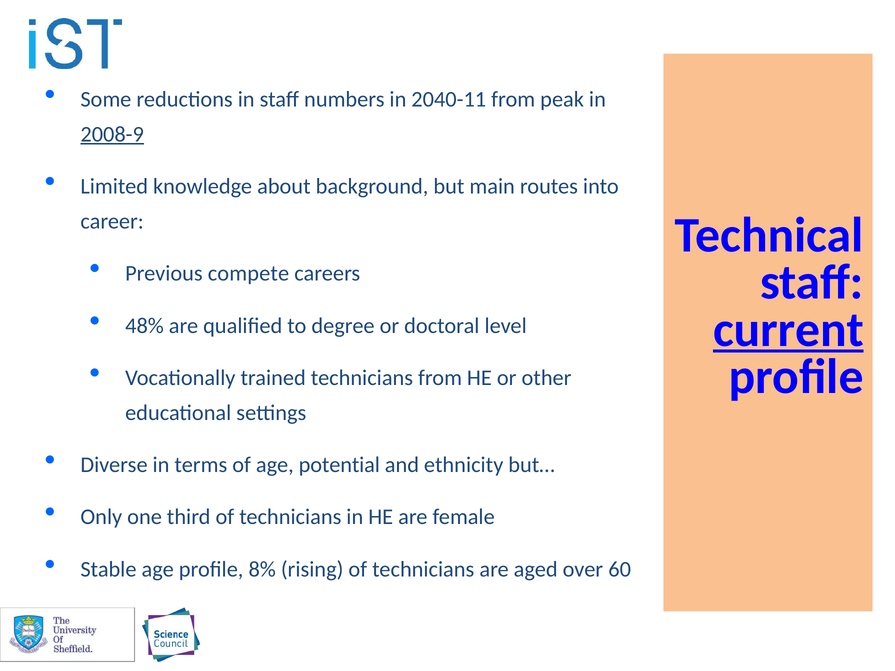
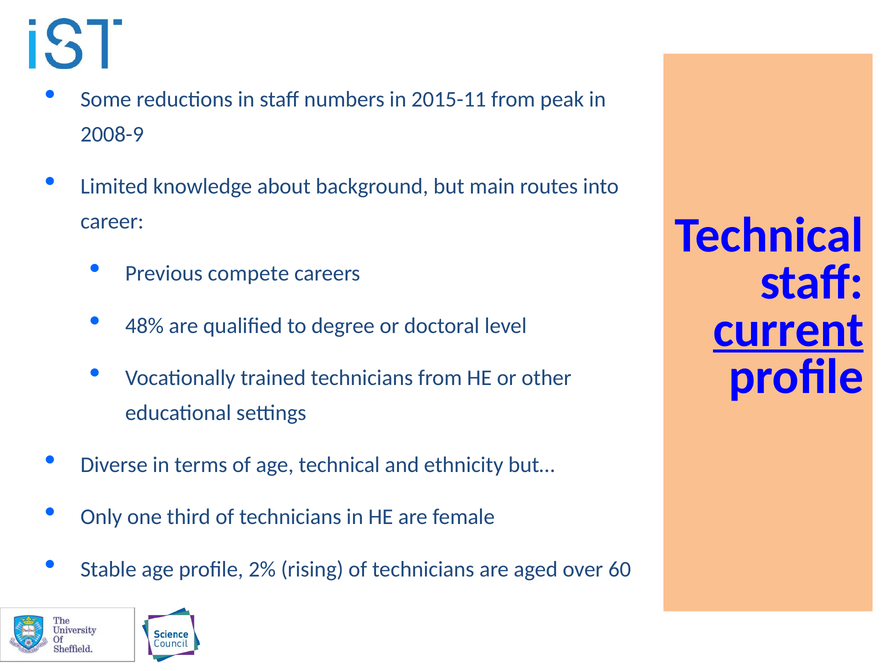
2040-11: 2040-11 -> 2015-11 (449, 100)
2008-9 underline: present -> none (112, 134)
age potential: potential -> technical (339, 465)
8%: 8% -> 2% (262, 570)
